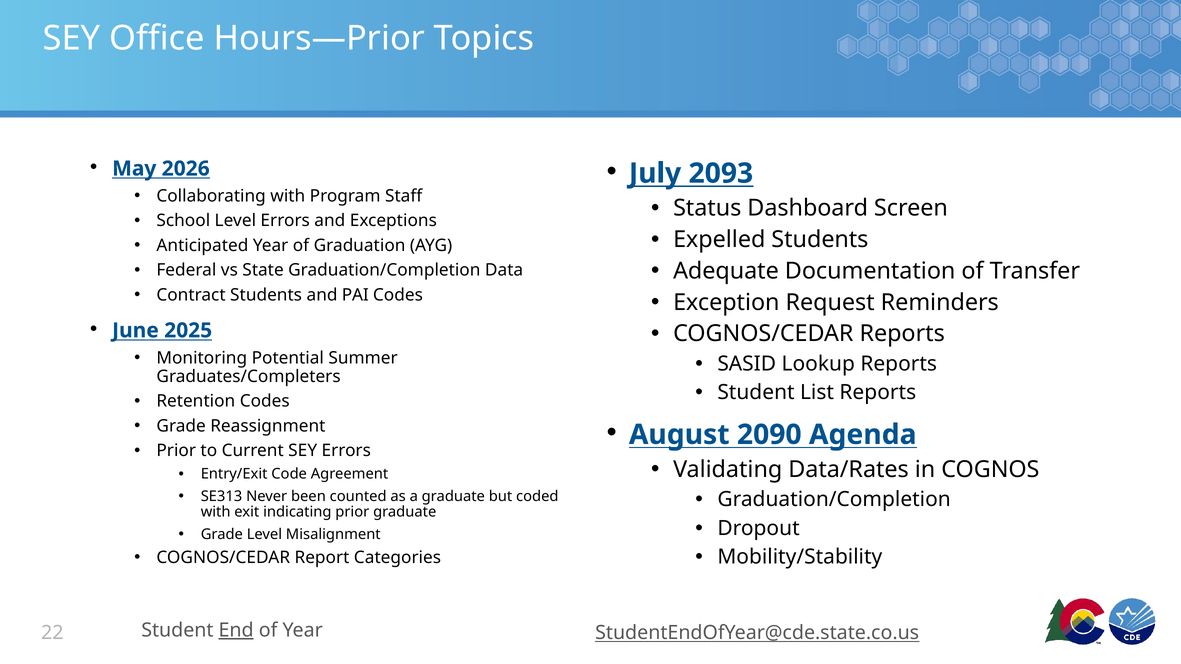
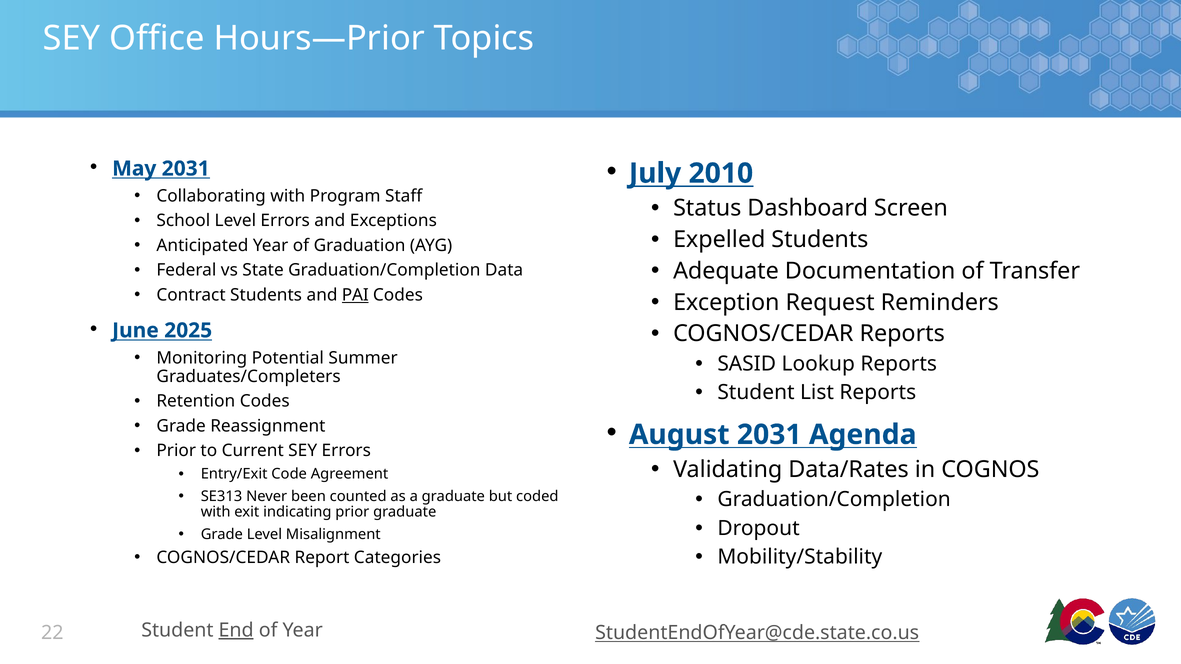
May 2026: 2026 -> 2031 (186, 169)
2093: 2093 -> 2010 (721, 173)
PAI underline: none -> present (355, 295)
August 2090: 2090 -> 2031 (769, 435)
